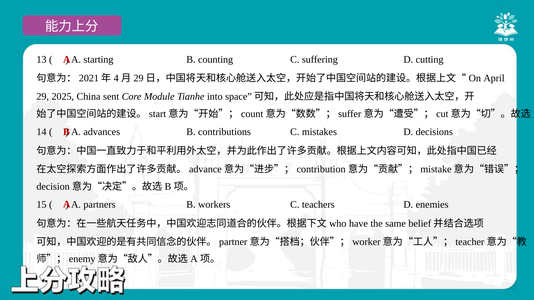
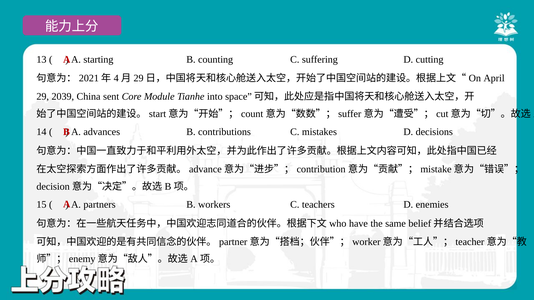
2025: 2025 -> 2039 (63, 97)
